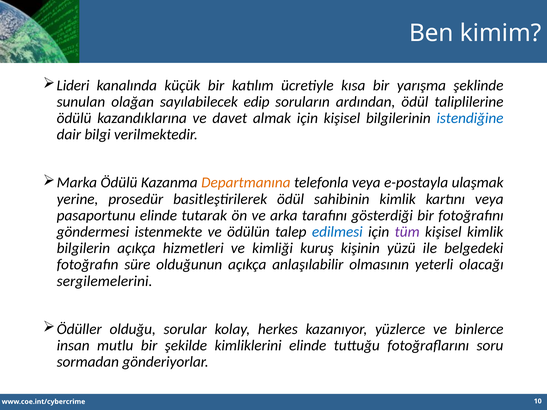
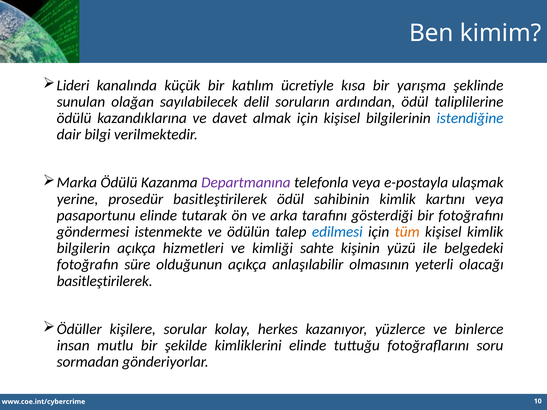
edip: edip -> delil (257, 102)
Departmanına colour: orange -> purple (246, 183)
tüm colour: purple -> orange (407, 232)
kuruş: kuruş -> sahte (317, 248)
sergilemelerini: sergilemelerini -> basitleştirilerek (105, 281)
olduğu: olduğu -> kişilere (133, 329)
